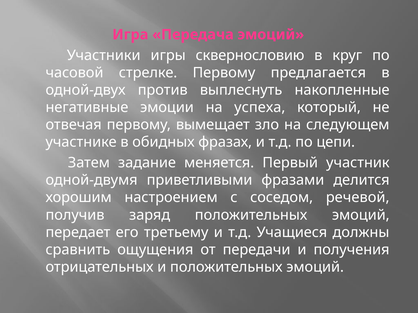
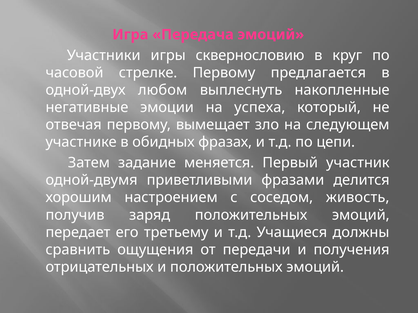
против: против -> любом (163, 90)
речевой: речевой -> живость (358, 198)
